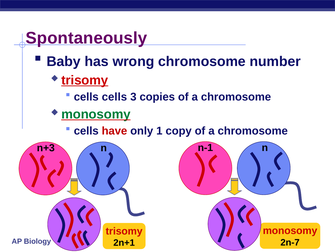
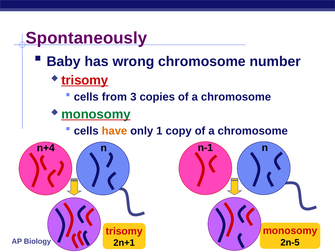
cells cells: cells -> from (114, 97)
have colour: red -> orange (114, 131)
n+3: n+3 -> n+4 (46, 148)
2n-7: 2n-7 -> 2n-5 (290, 242)
